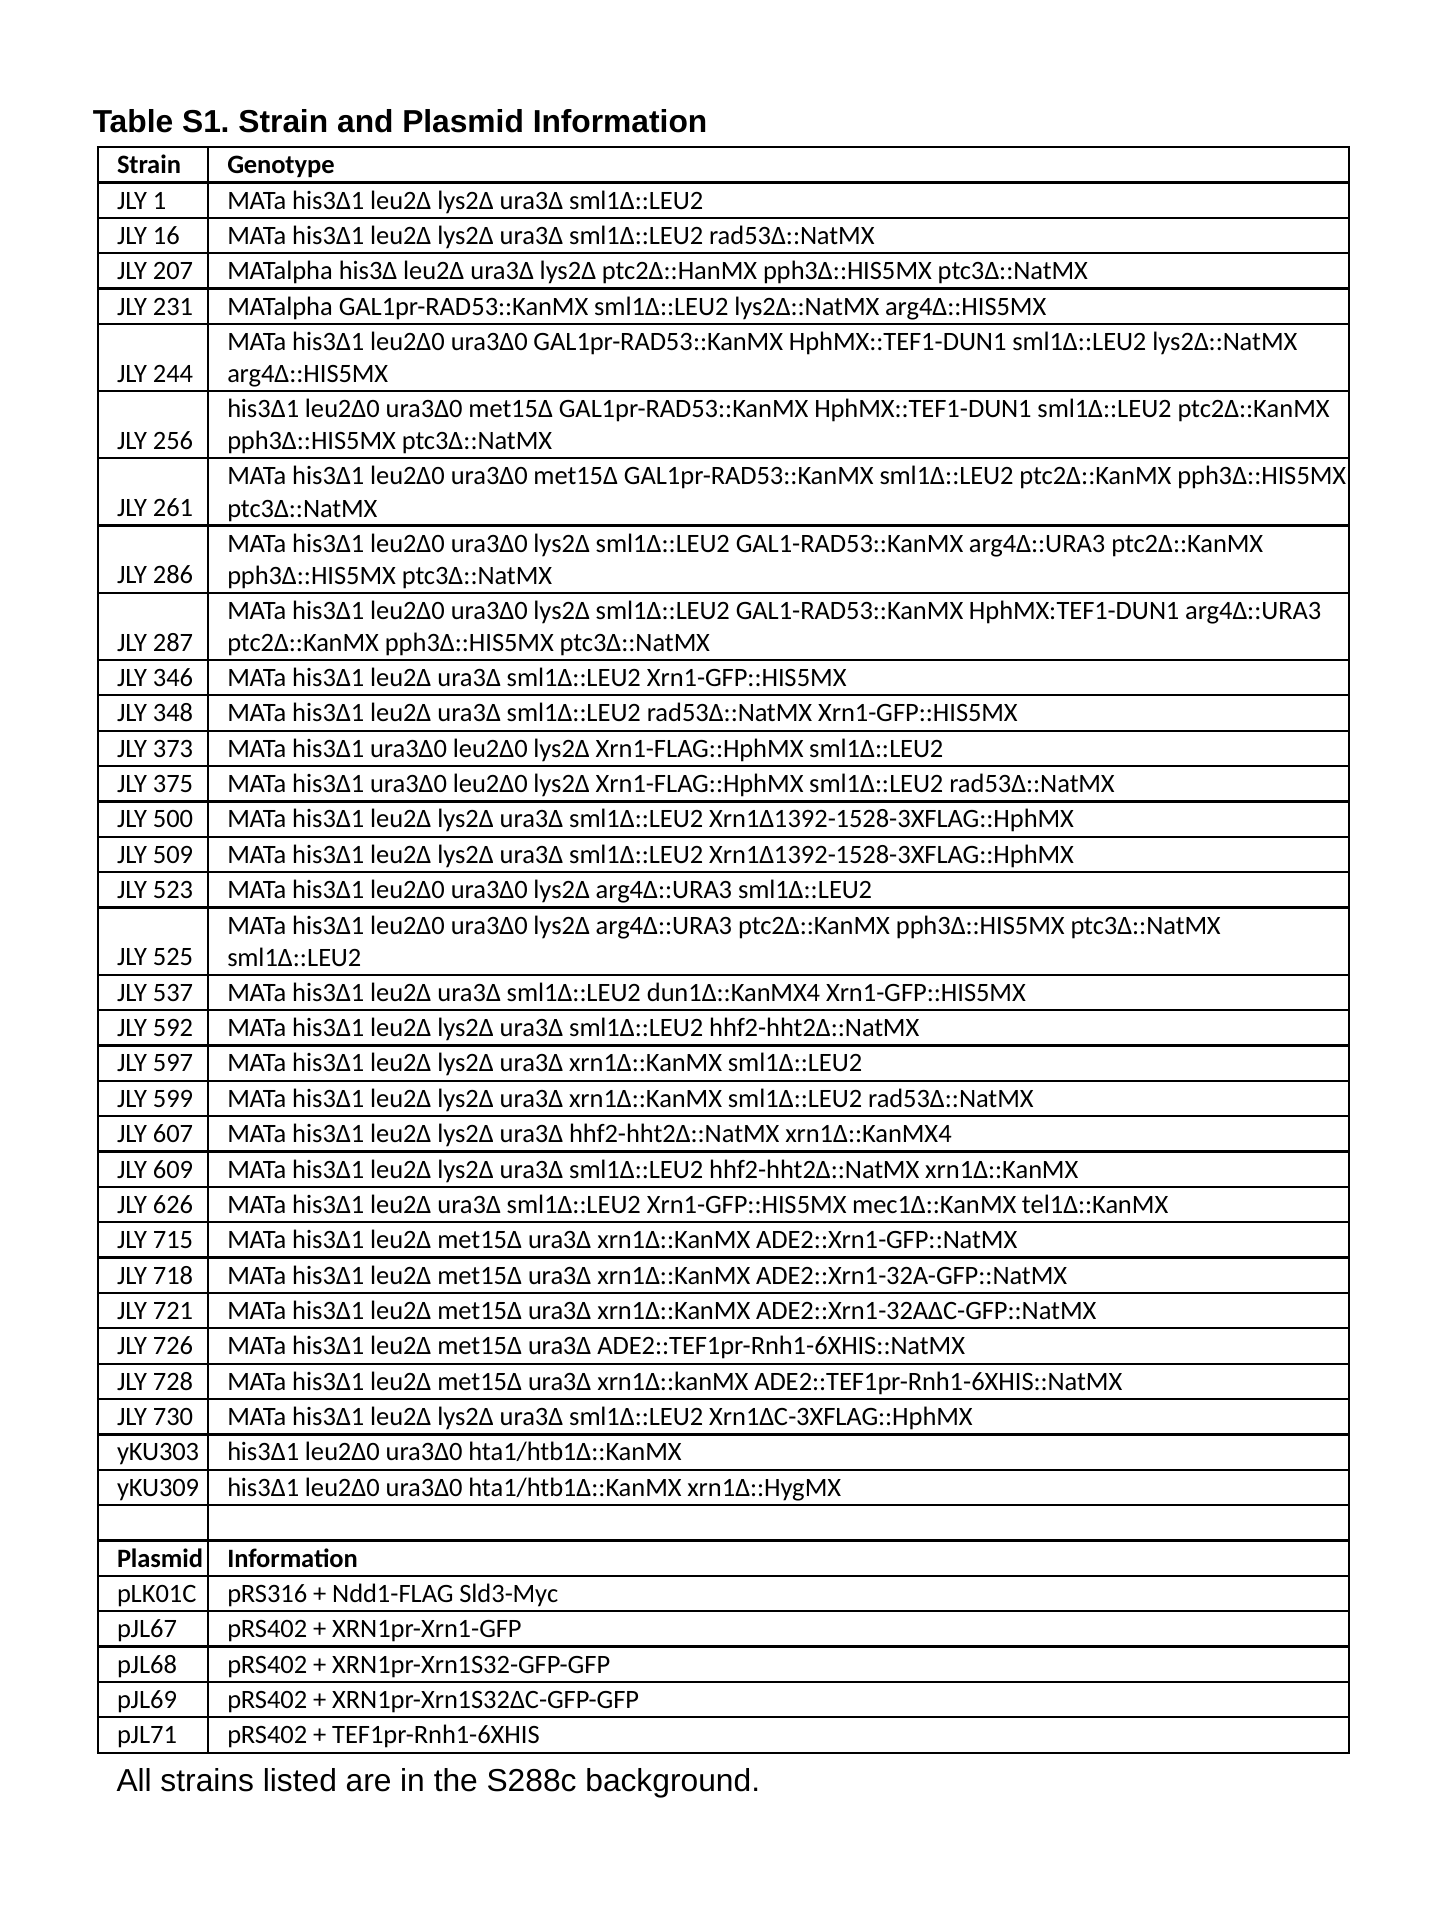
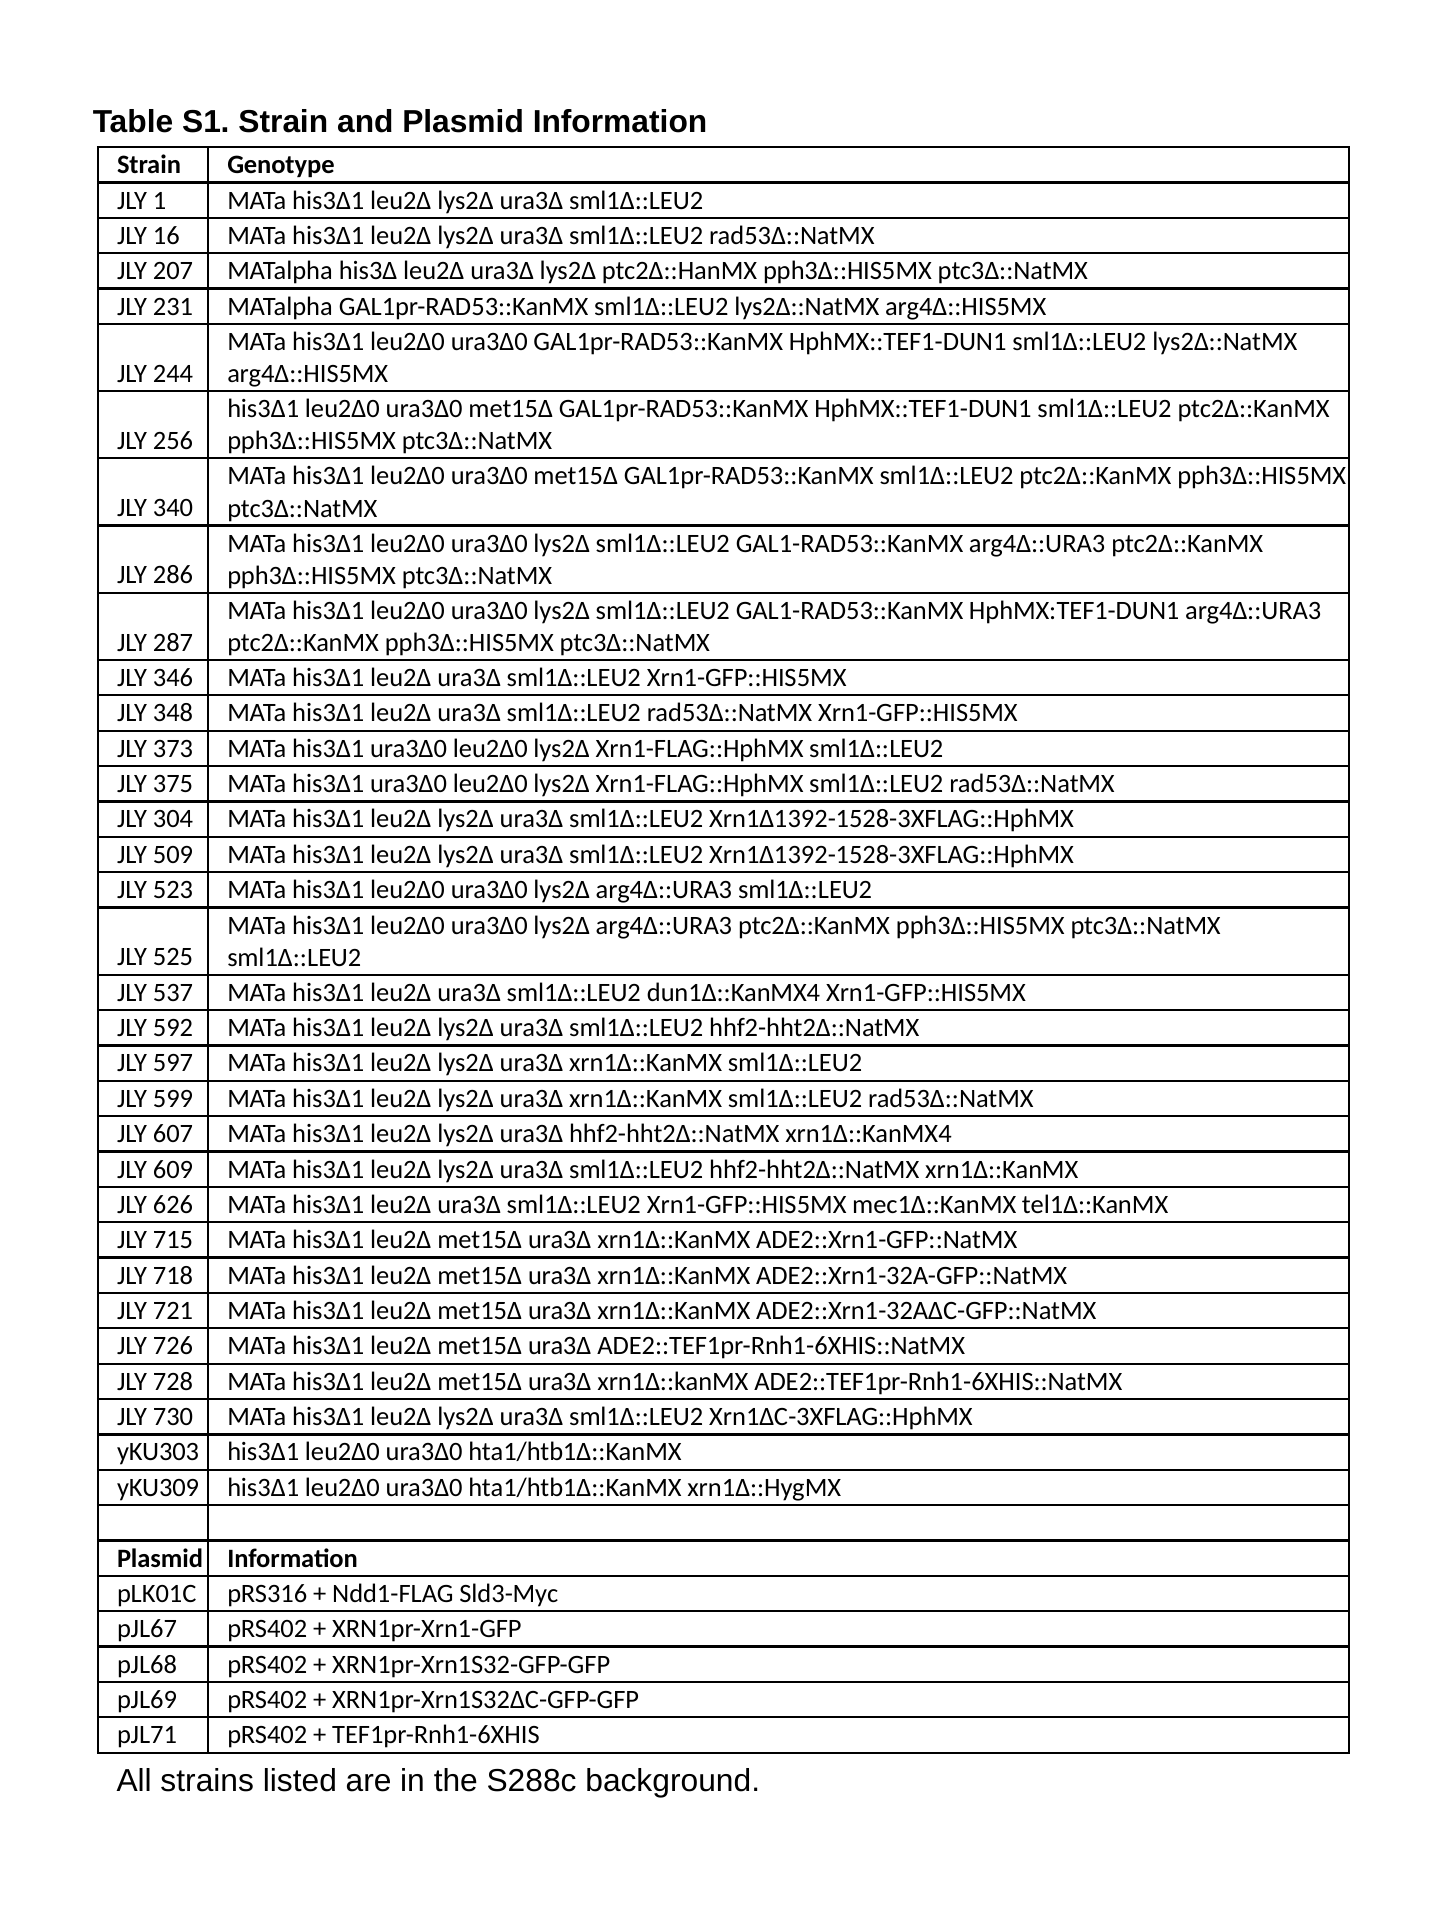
261: 261 -> 340 (173, 508)
500: 500 -> 304 (173, 819)
